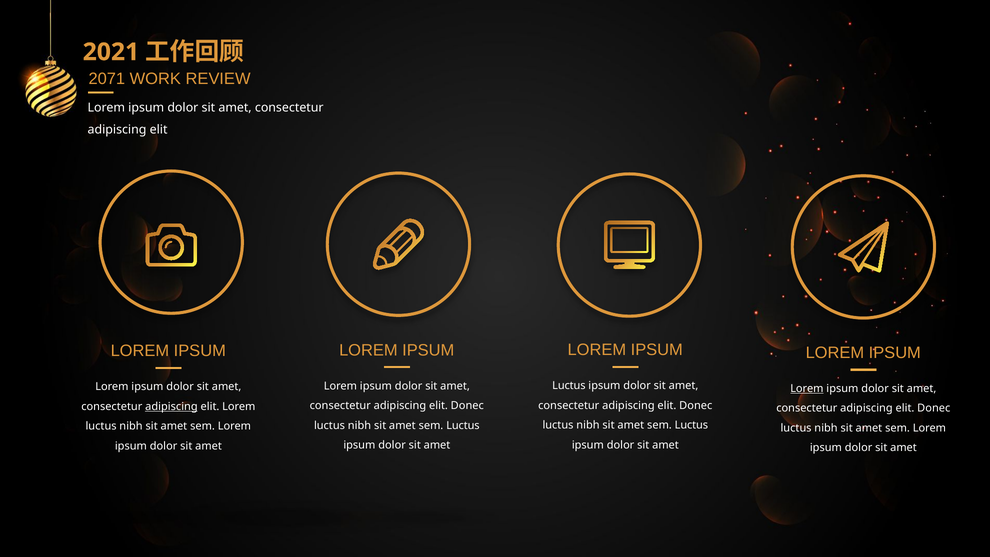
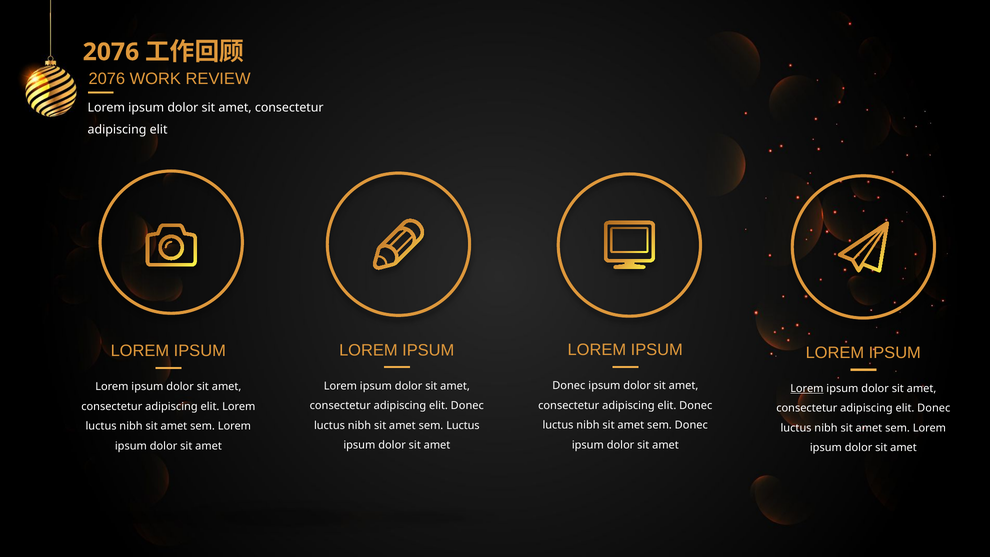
2021: 2021 -> 2076 (111, 52)
2071: 2071 -> 2076 (107, 79)
Luctus: Luctus -> Donec (569, 386)
adipiscing underline: present -> none (171, 406)
Luctus: Luctus -> Donec (691, 425)
